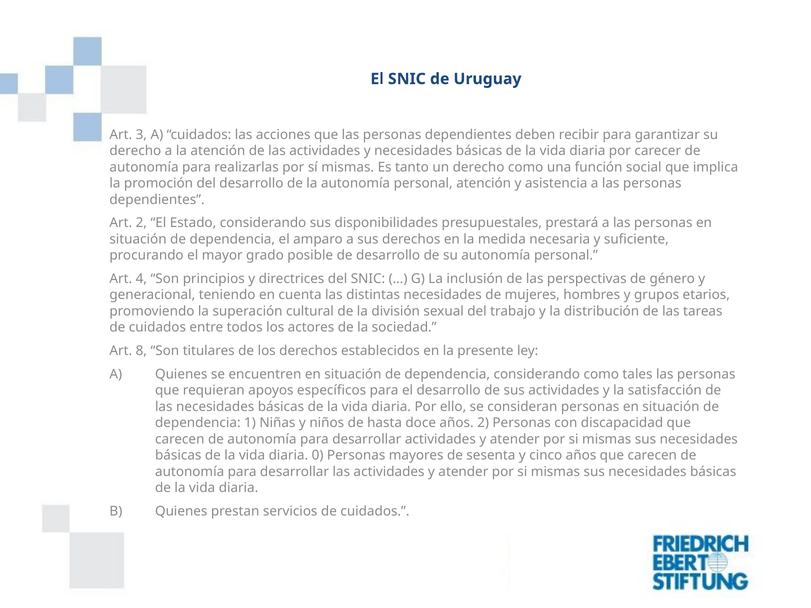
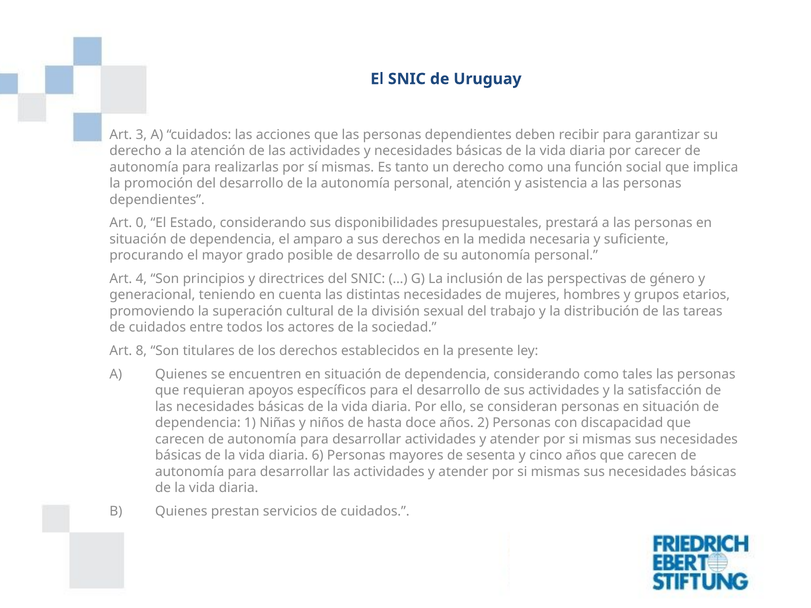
Art 2: 2 -> 0 (141, 223)
0: 0 -> 6 (318, 456)
